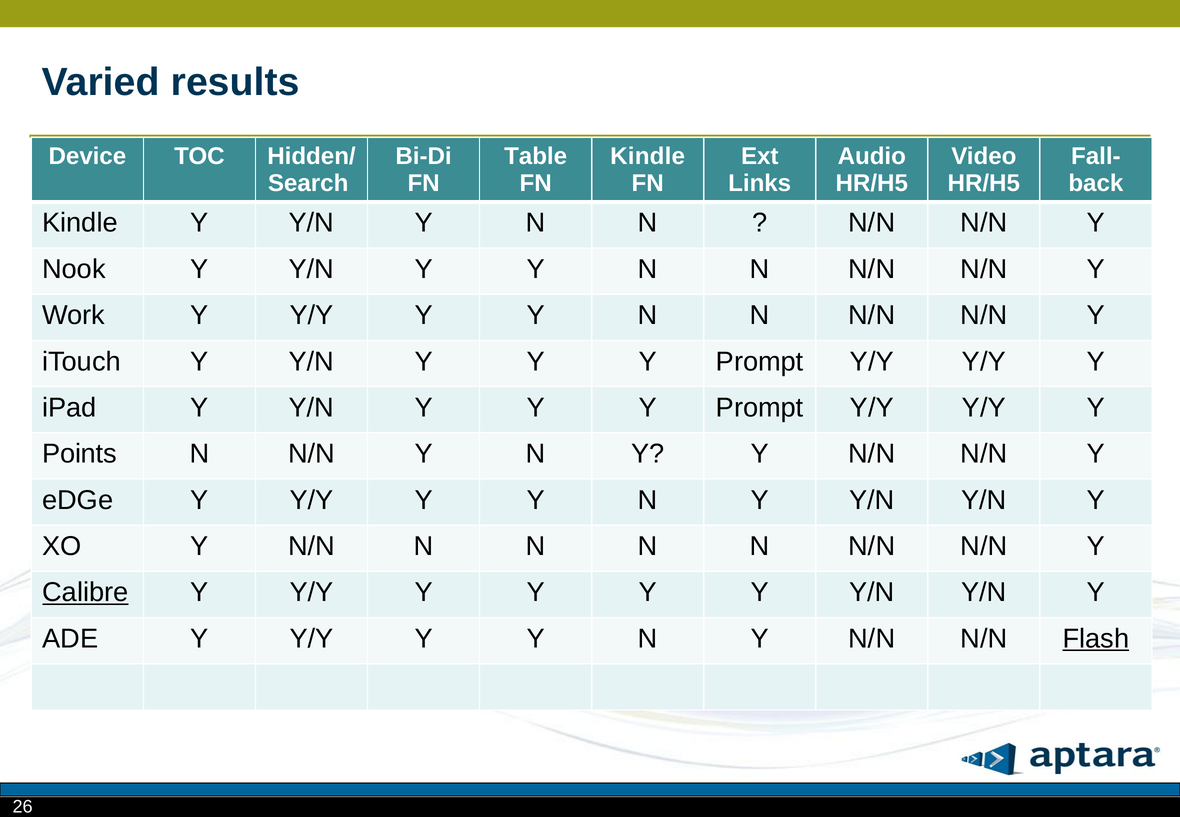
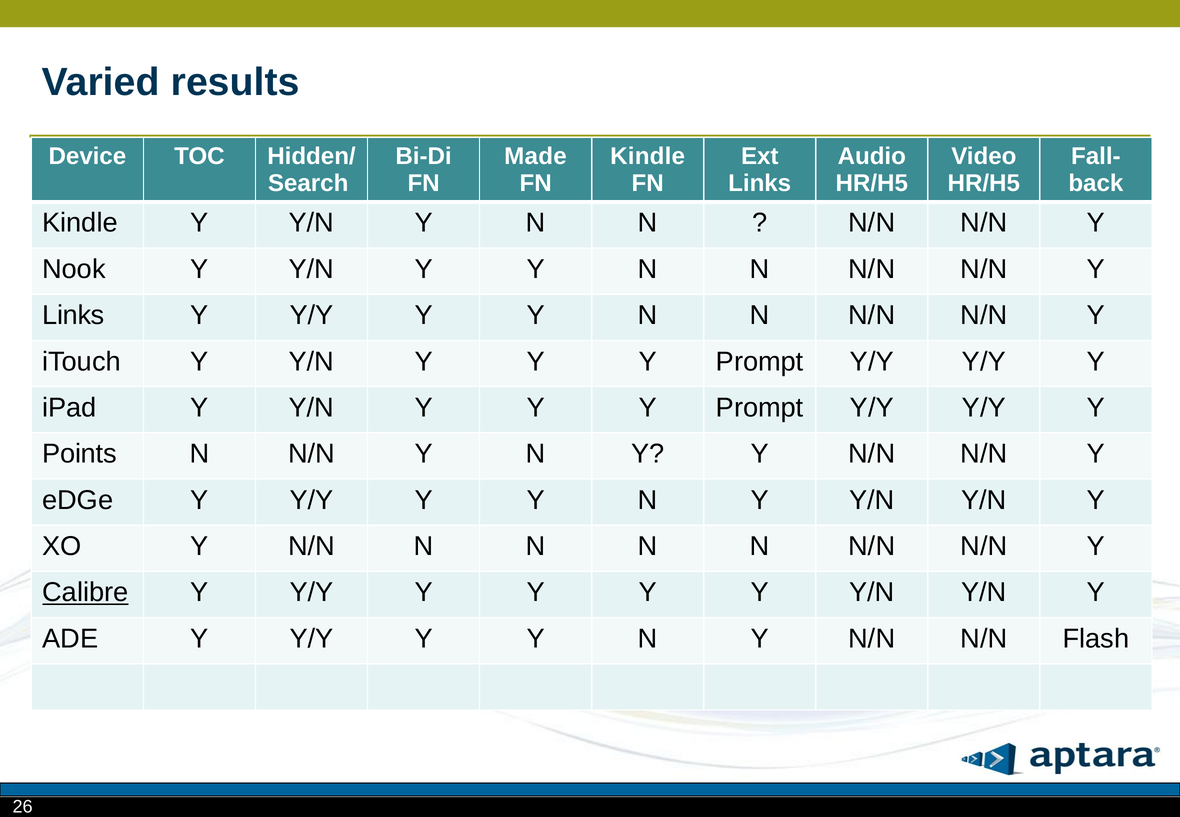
Table: Table -> Made (535, 156)
Work: Work -> Links (73, 315)
Flash underline: present -> none (1096, 639)
